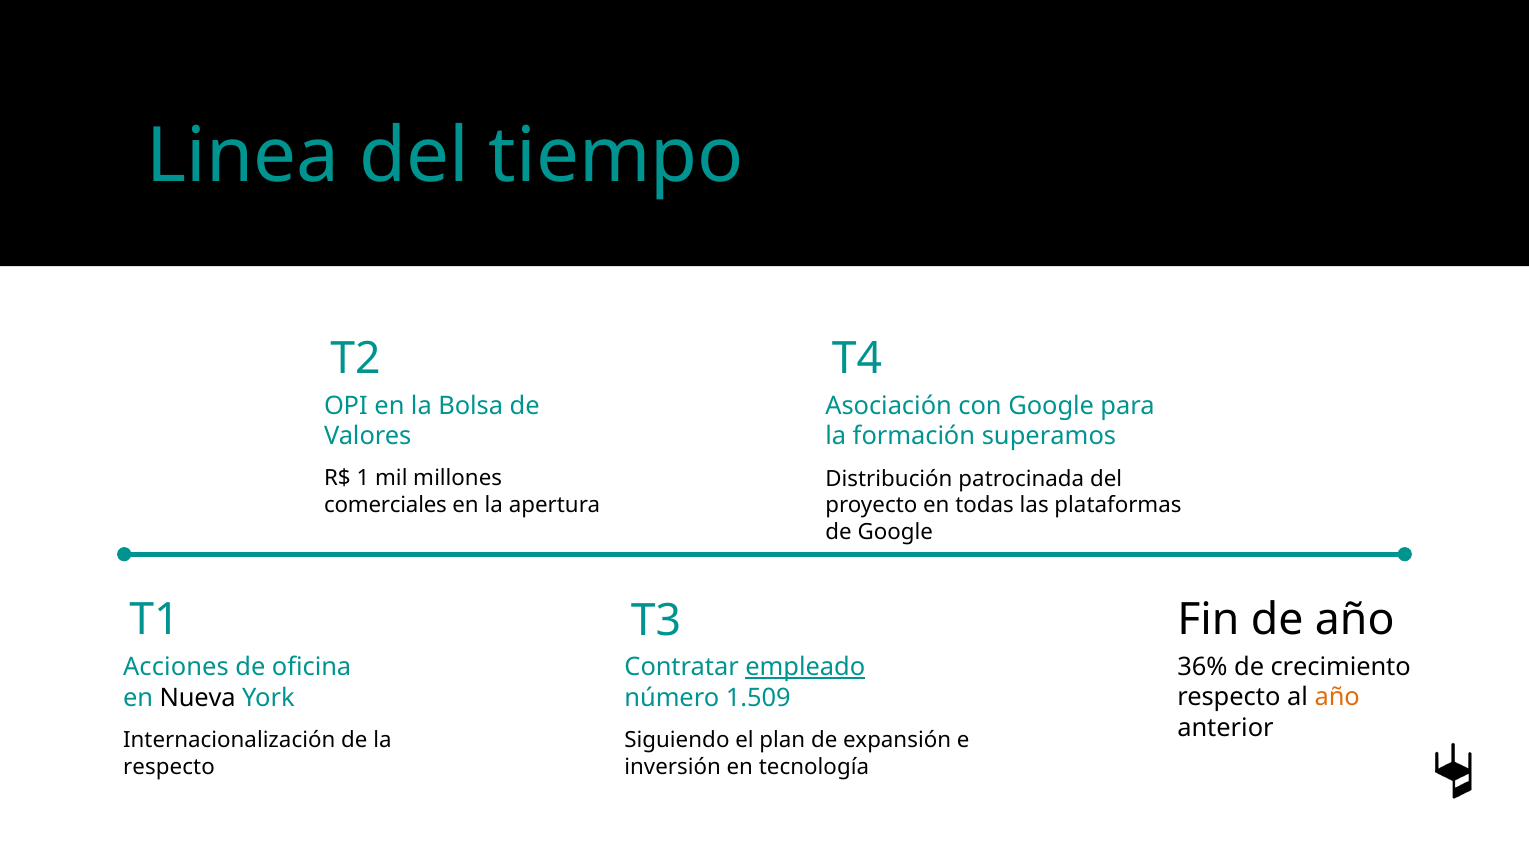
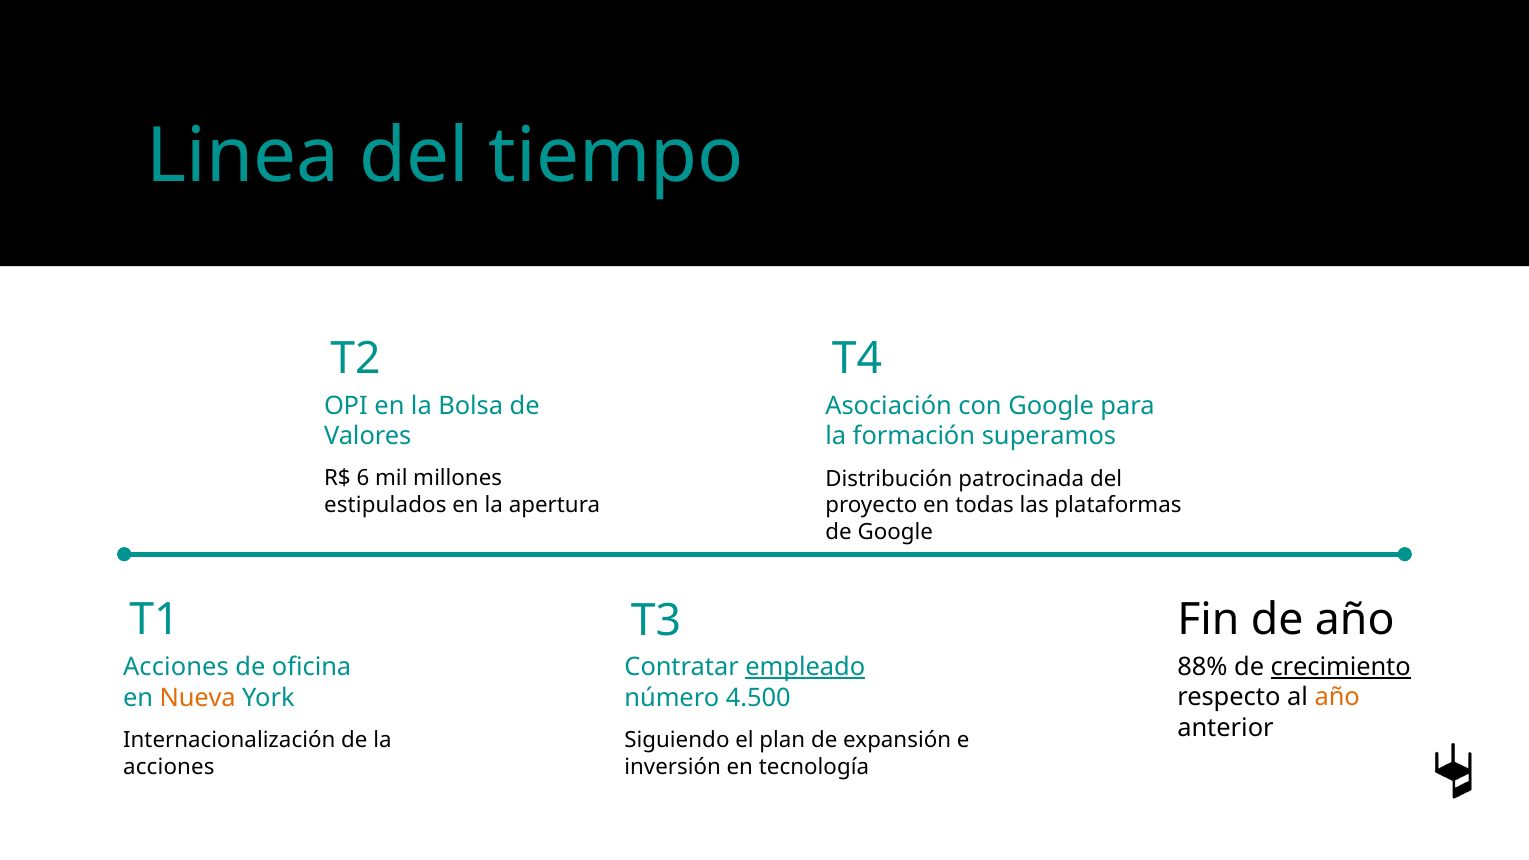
1: 1 -> 6 (363, 479)
comerciales: comerciales -> estipulados (385, 505)
36%: 36% -> 88% (1203, 667)
crecimiento underline: none -> present (1341, 667)
Nueva colour: black -> orange (198, 698)
1.509: 1.509 -> 4.500 (758, 698)
respecto: respecto -> acciones (169, 767)
